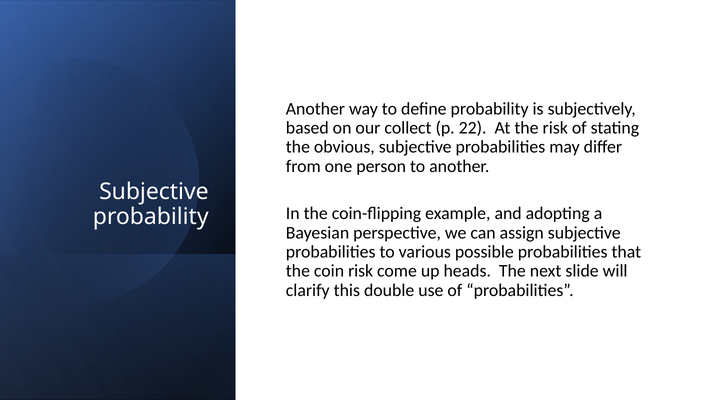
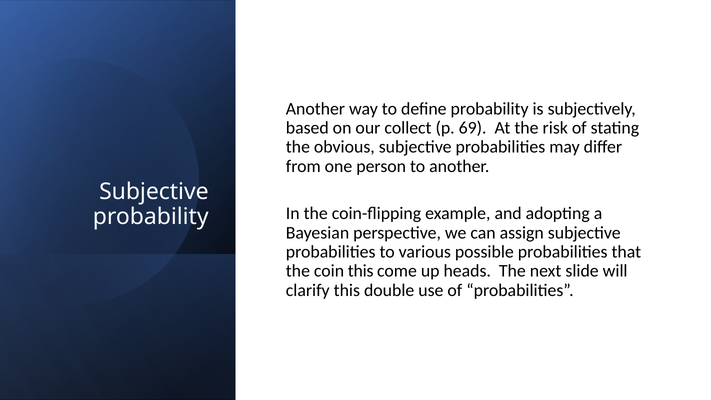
22: 22 -> 69 (473, 128)
coin risk: risk -> this (361, 271)
